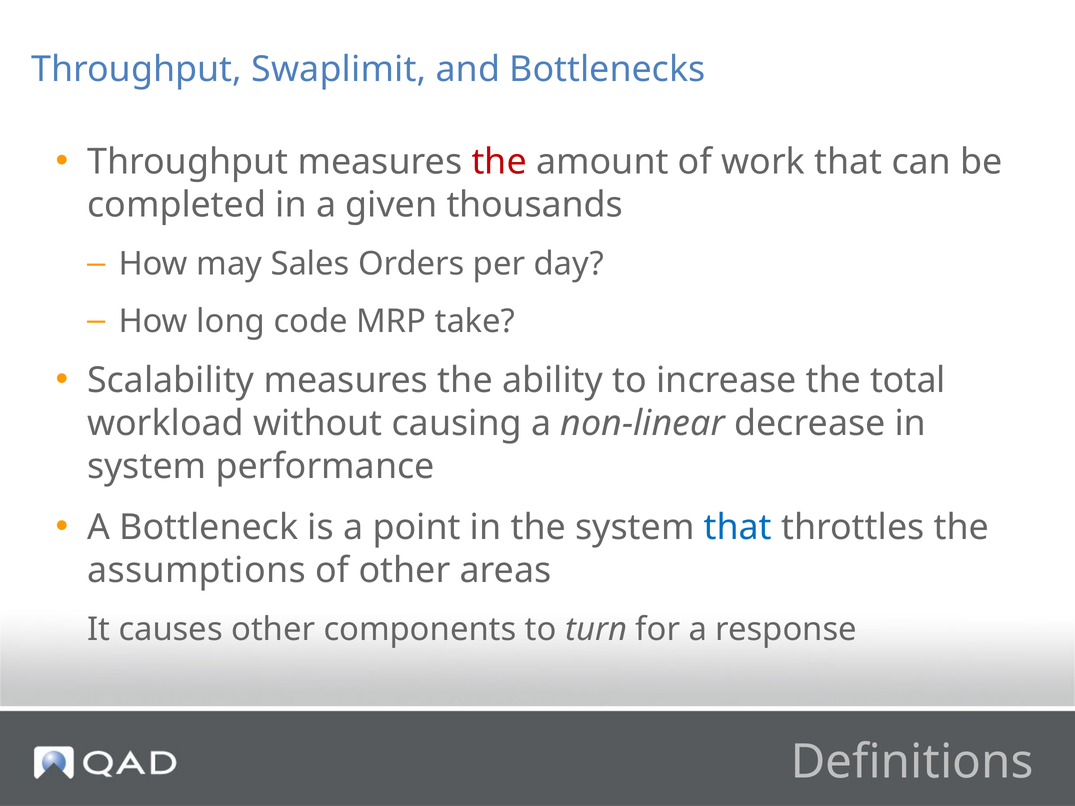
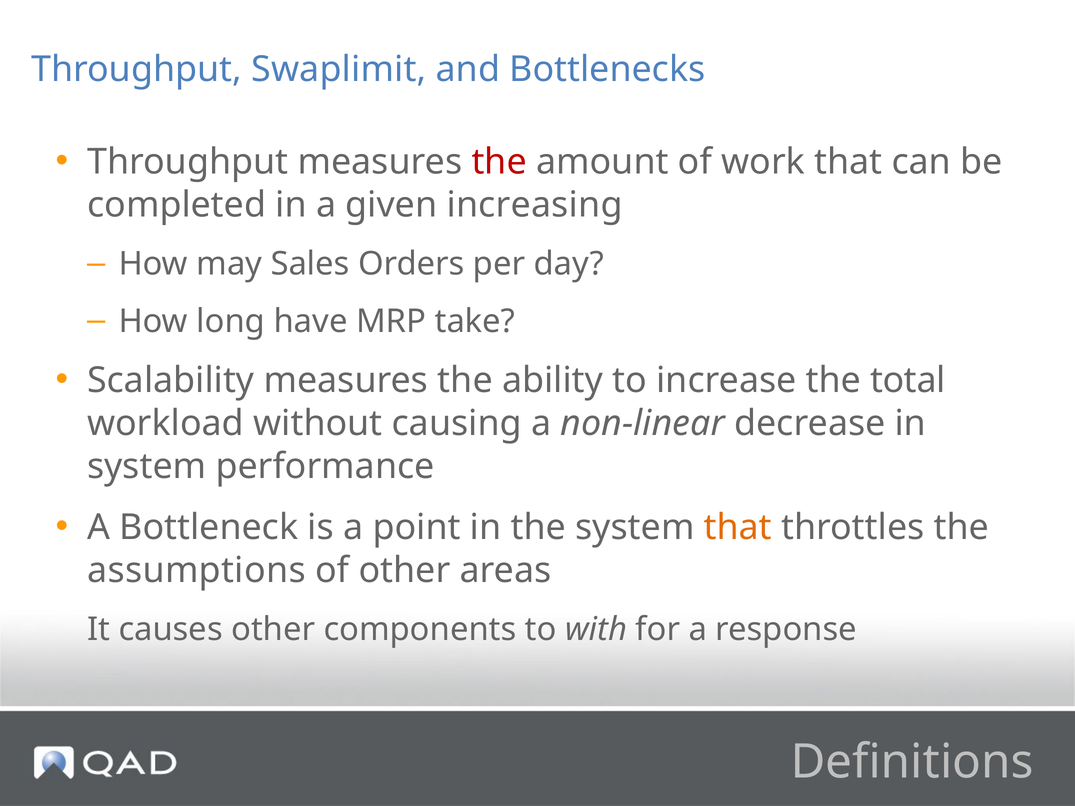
thousands: thousands -> increasing (535, 205)
code: code -> have (311, 321)
that colour: blue -> orange (738, 528)
turn: turn -> with (596, 629)
